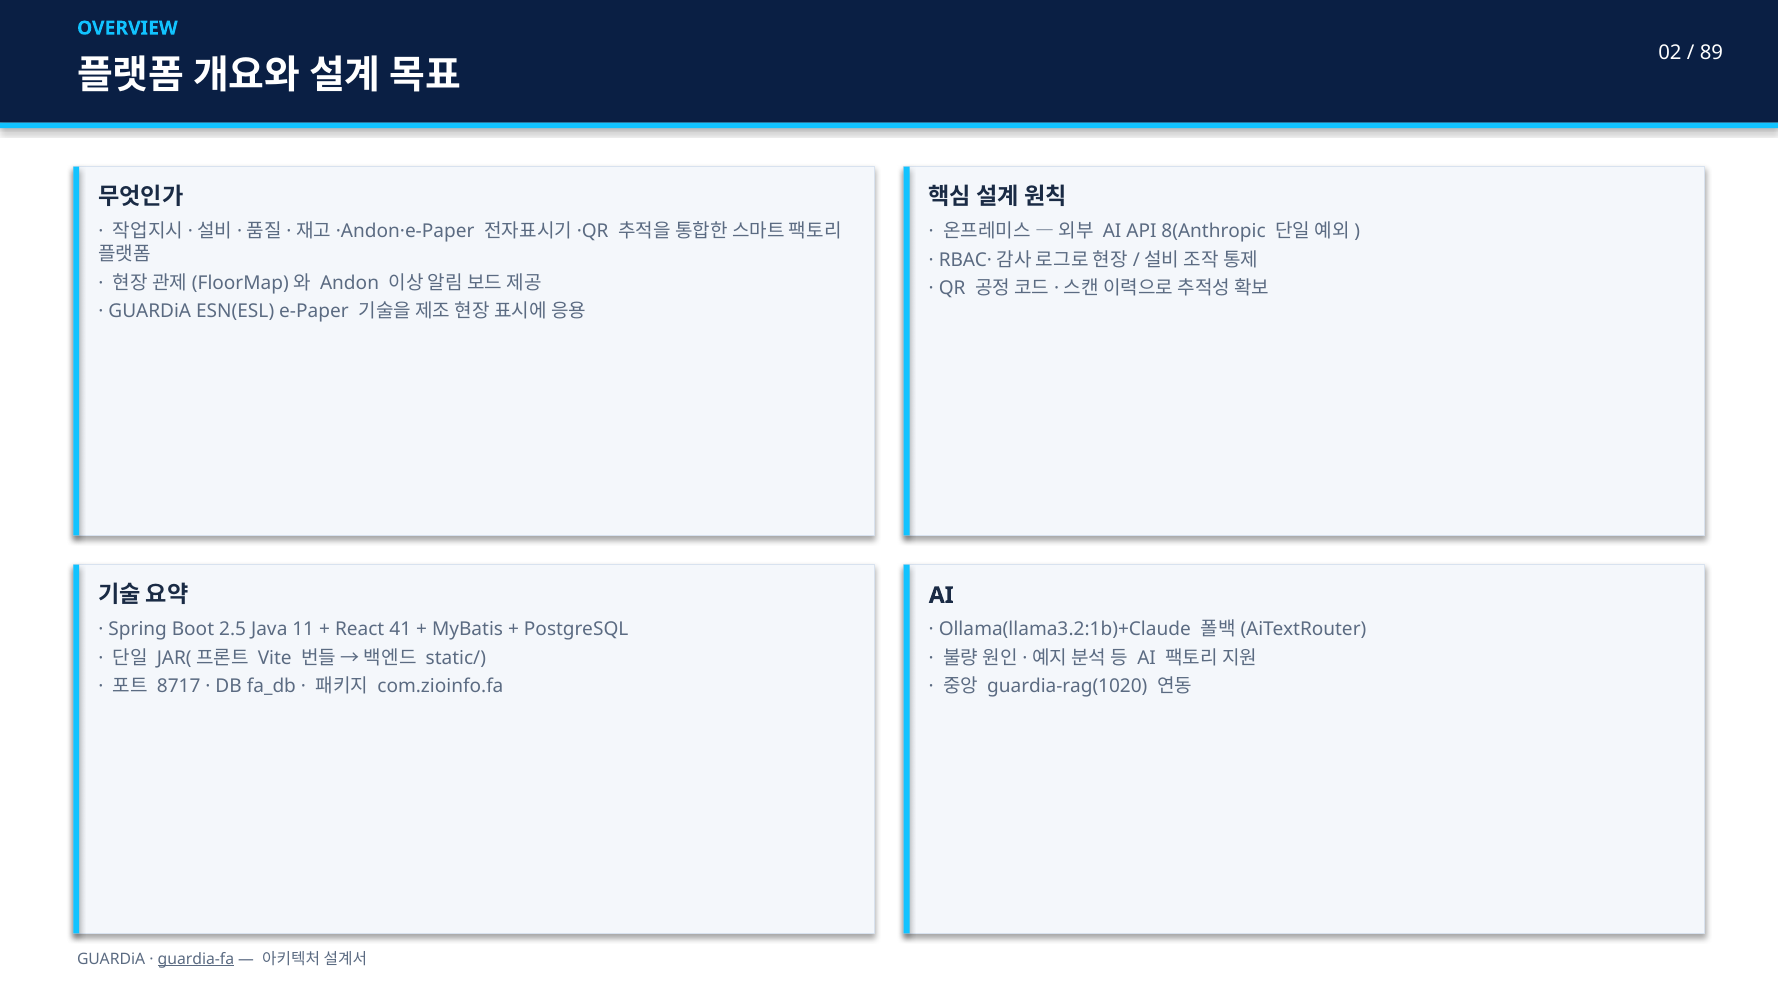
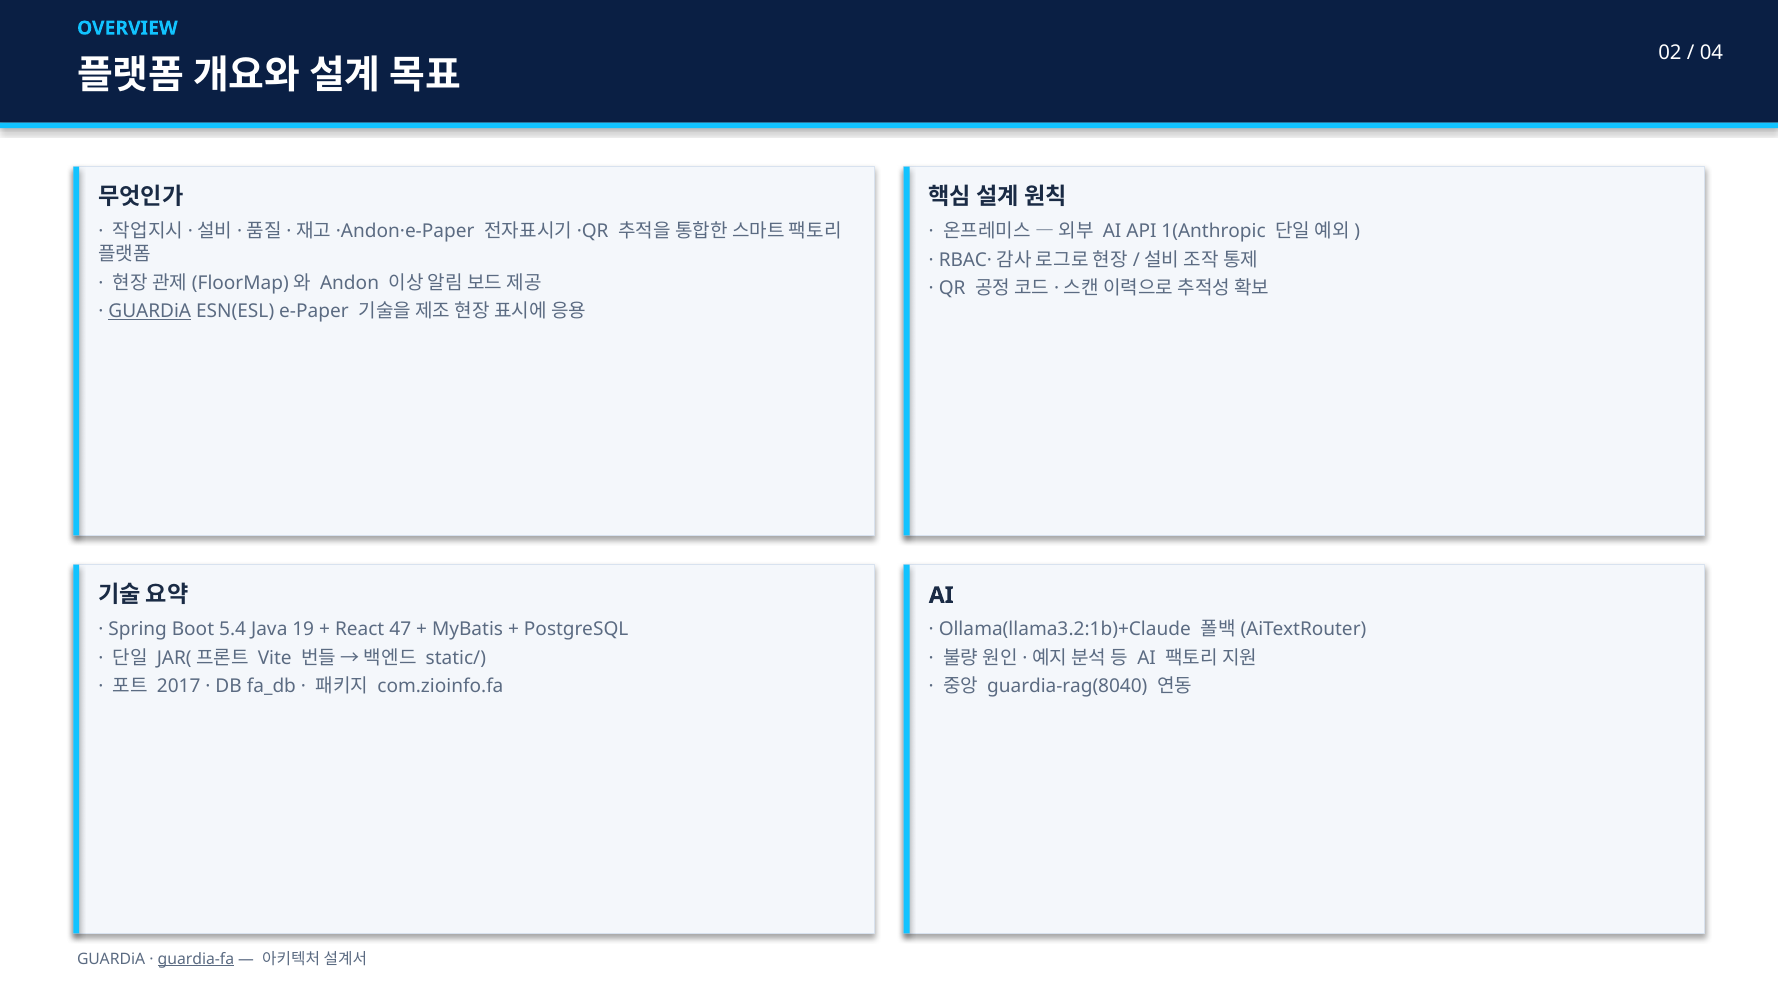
89: 89 -> 04 (1712, 53)
8(Anthropic: 8(Anthropic -> 1(Anthropic (1214, 232)
GUARDiA underline: none -> present (150, 311)
2.5: 2.5 -> 5.4 (233, 630)
11: 11 -> 19 (303, 630)
41: 41 -> 47 (400, 630)
8717: 8717 -> 2017 (179, 687)
guardia-rag(1020: guardia-rag(1020 -> guardia-rag(8040 (1067, 687)
